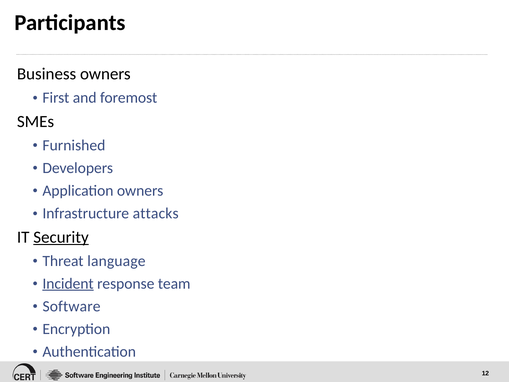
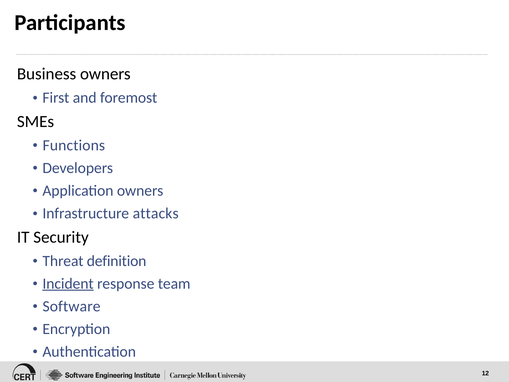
Furnished: Furnished -> Functions (74, 145)
Security underline: present -> none (61, 237)
language: language -> definition (117, 261)
